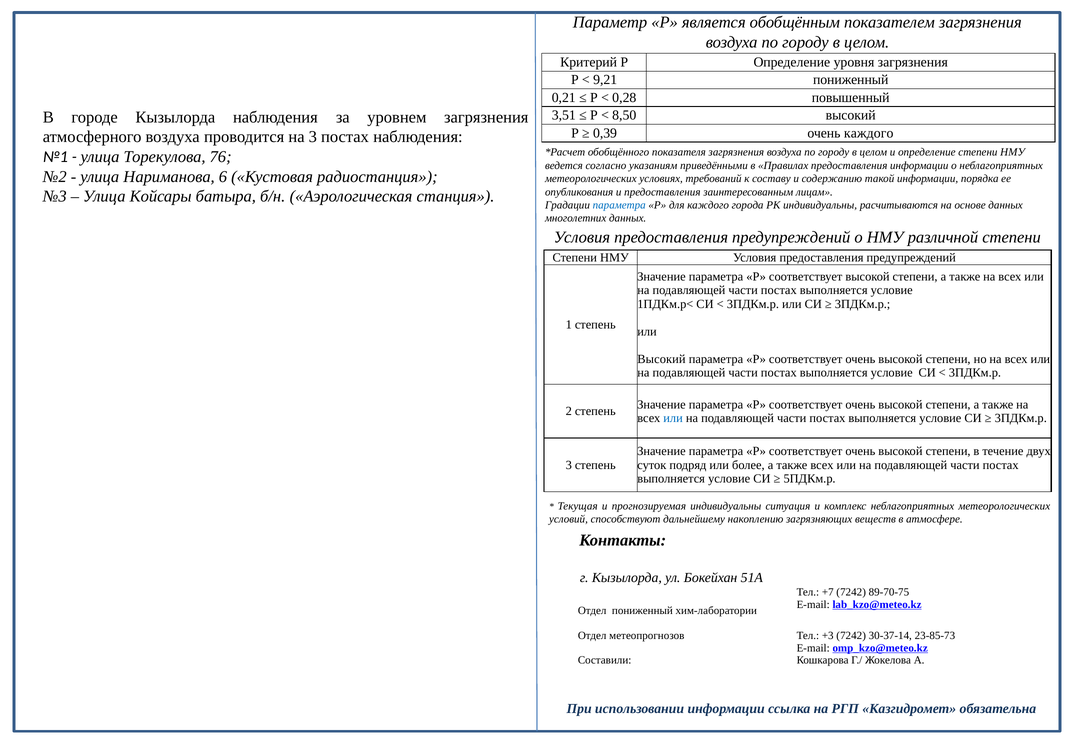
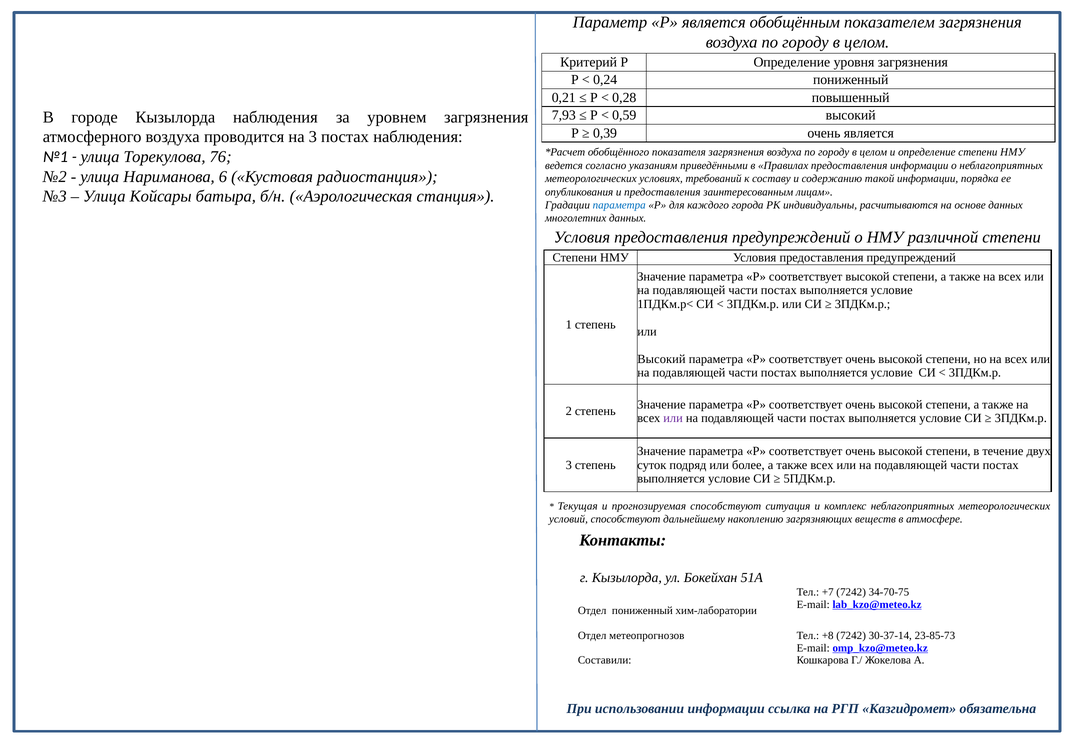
9,21: 9,21 -> 0,24 (605, 80)
3,51: 3,51 -> 7,93 (564, 115)
8,50: 8,50 -> 0,59 (624, 115)
очень каждого: каждого -> является (869, 133)
или colour: blue -> purple (673, 418)
прогнозируемая индивидуальны: индивидуальны -> способствуют (726, 506)
89-70-75: 89-70-75 -> 34-70-75 (889, 592)
+3: +3 -> +8 (828, 635)
